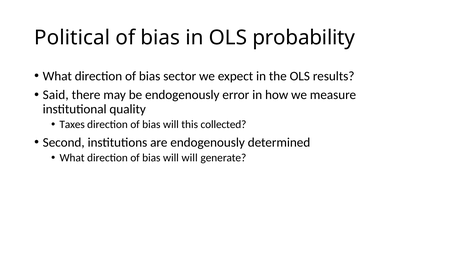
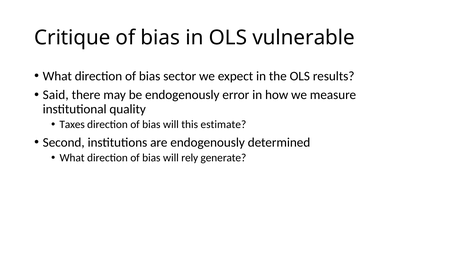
Political: Political -> Critique (72, 38)
probability: probability -> vulnerable (304, 38)
collected: collected -> estimate (223, 125)
will will: will -> rely (190, 158)
